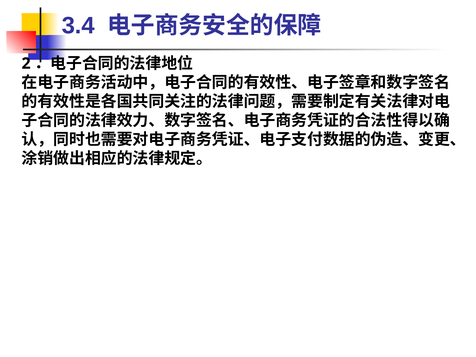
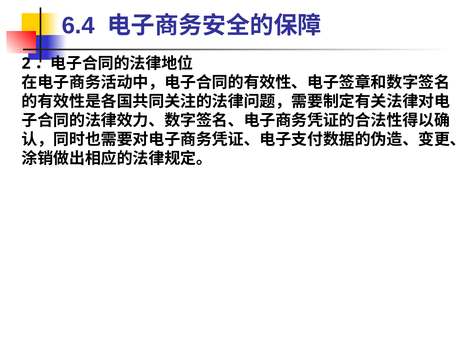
3.4: 3.4 -> 6.4 (78, 26)
